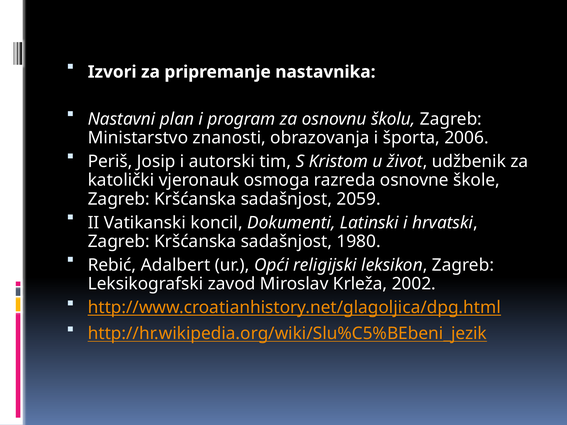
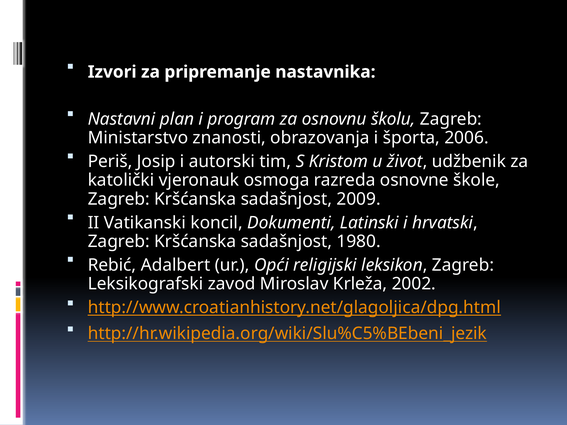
2059: 2059 -> 2009 (359, 199)
